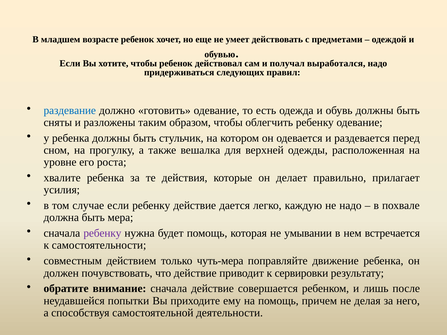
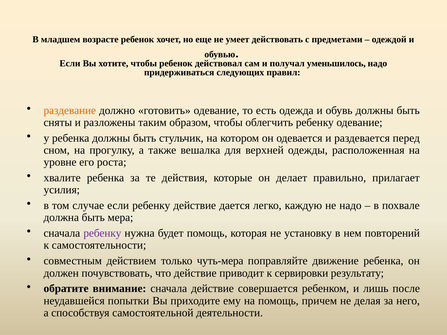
выработался: выработался -> уменьшилось (336, 63)
раздевание colour: blue -> orange (70, 110)
умывании: умывании -> установку (308, 233)
встречается: встречается -> повторений (392, 233)
